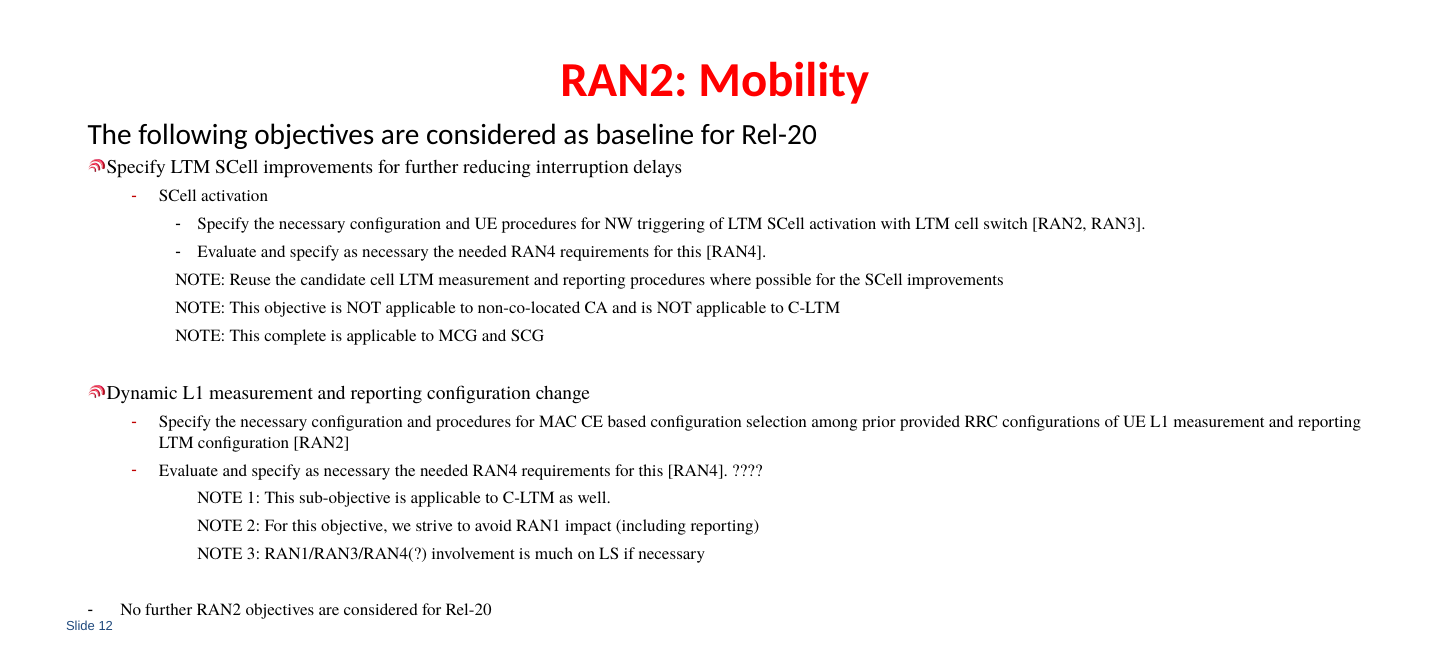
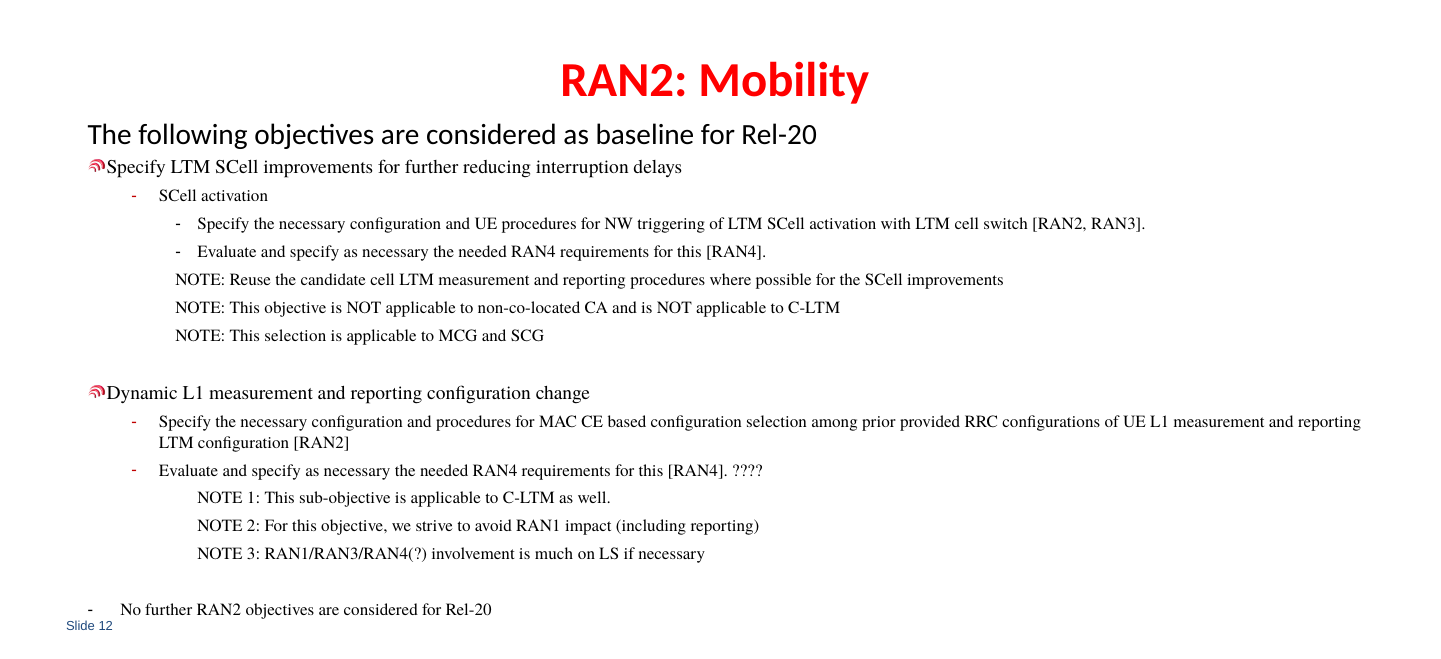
This complete: complete -> selection (295, 336)
